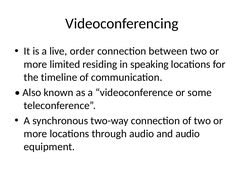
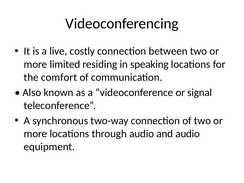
order: order -> costly (82, 51)
timeline: timeline -> comfort (59, 77)
some: some -> signal (200, 92)
